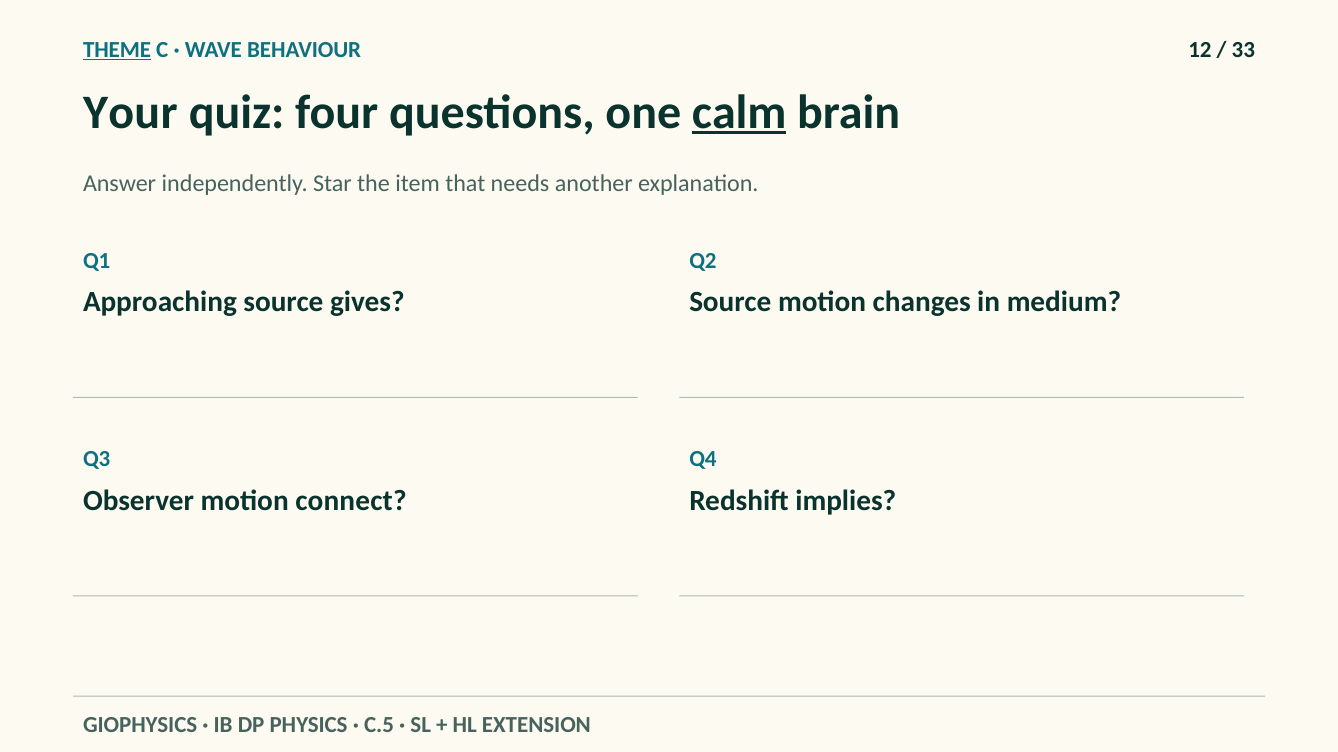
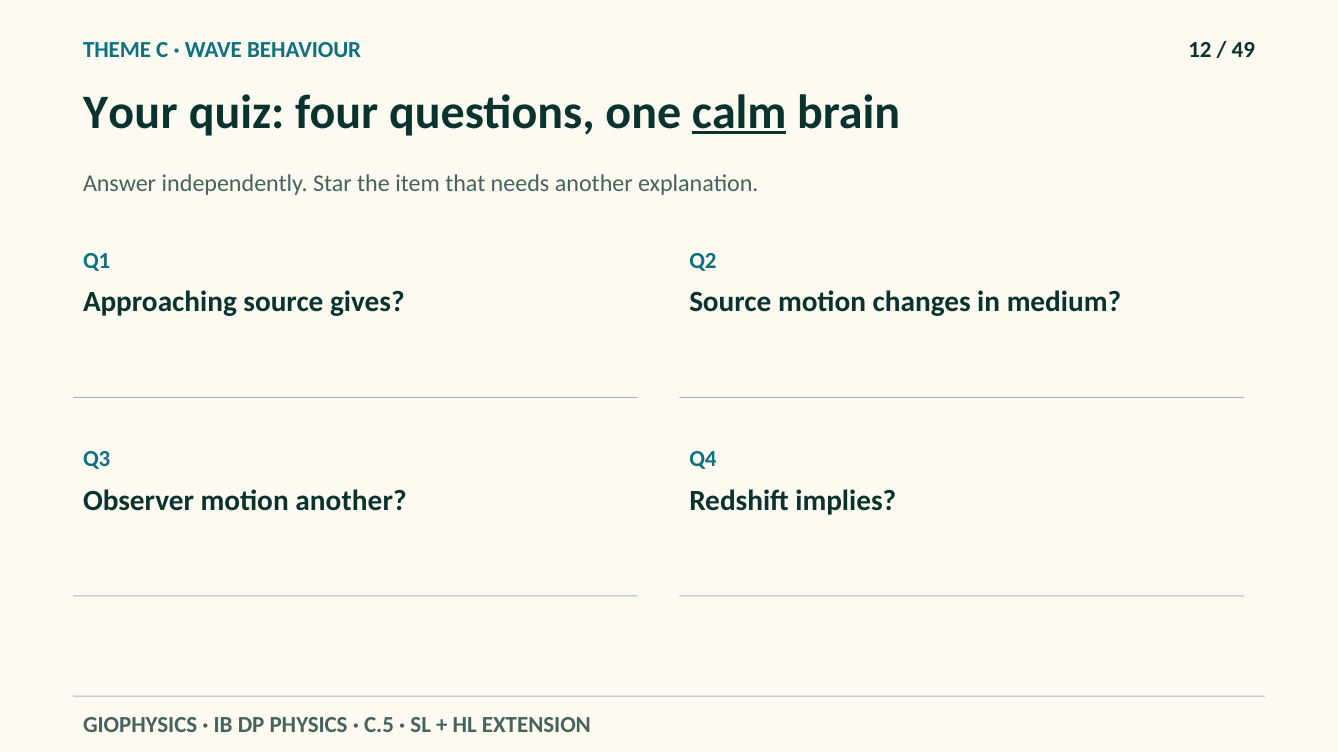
THEME underline: present -> none (117, 50)
33: 33 -> 49 (1243, 50)
motion connect: connect -> another (351, 501)
